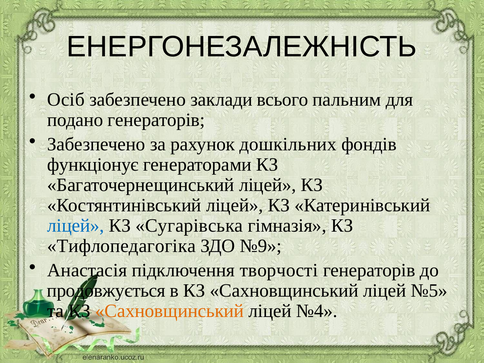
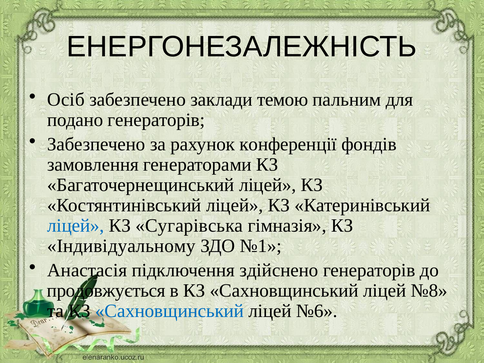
всього: всього -> темою (283, 100)
дошкільних: дошкільних -> конференції (288, 144)
функціонує: функціонує -> замовлення (93, 165)
Тифлопедагогіка: Тифлопедагогіка -> Індивідуальному (121, 246)
№9: №9 -> №1 (261, 246)
творчості: творчості -> здійснено (279, 270)
№5: №5 -> №8 (429, 290)
Сахновщинський colour: orange -> blue (170, 311)
№4: №4 -> №6 (317, 311)
